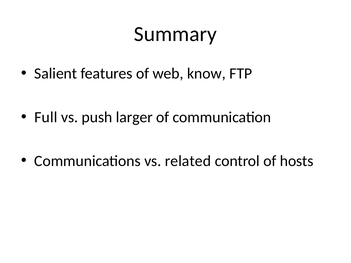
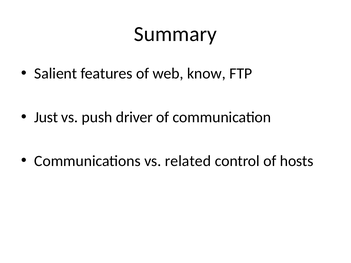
Full: Full -> Just (46, 117)
larger: larger -> driver (134, 117)
